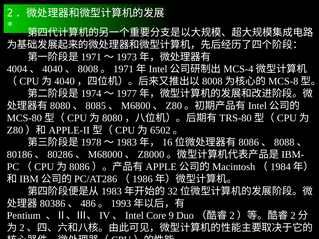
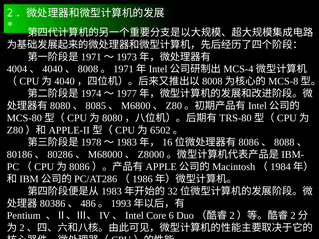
9: 9 -> 6 (171, 216)
